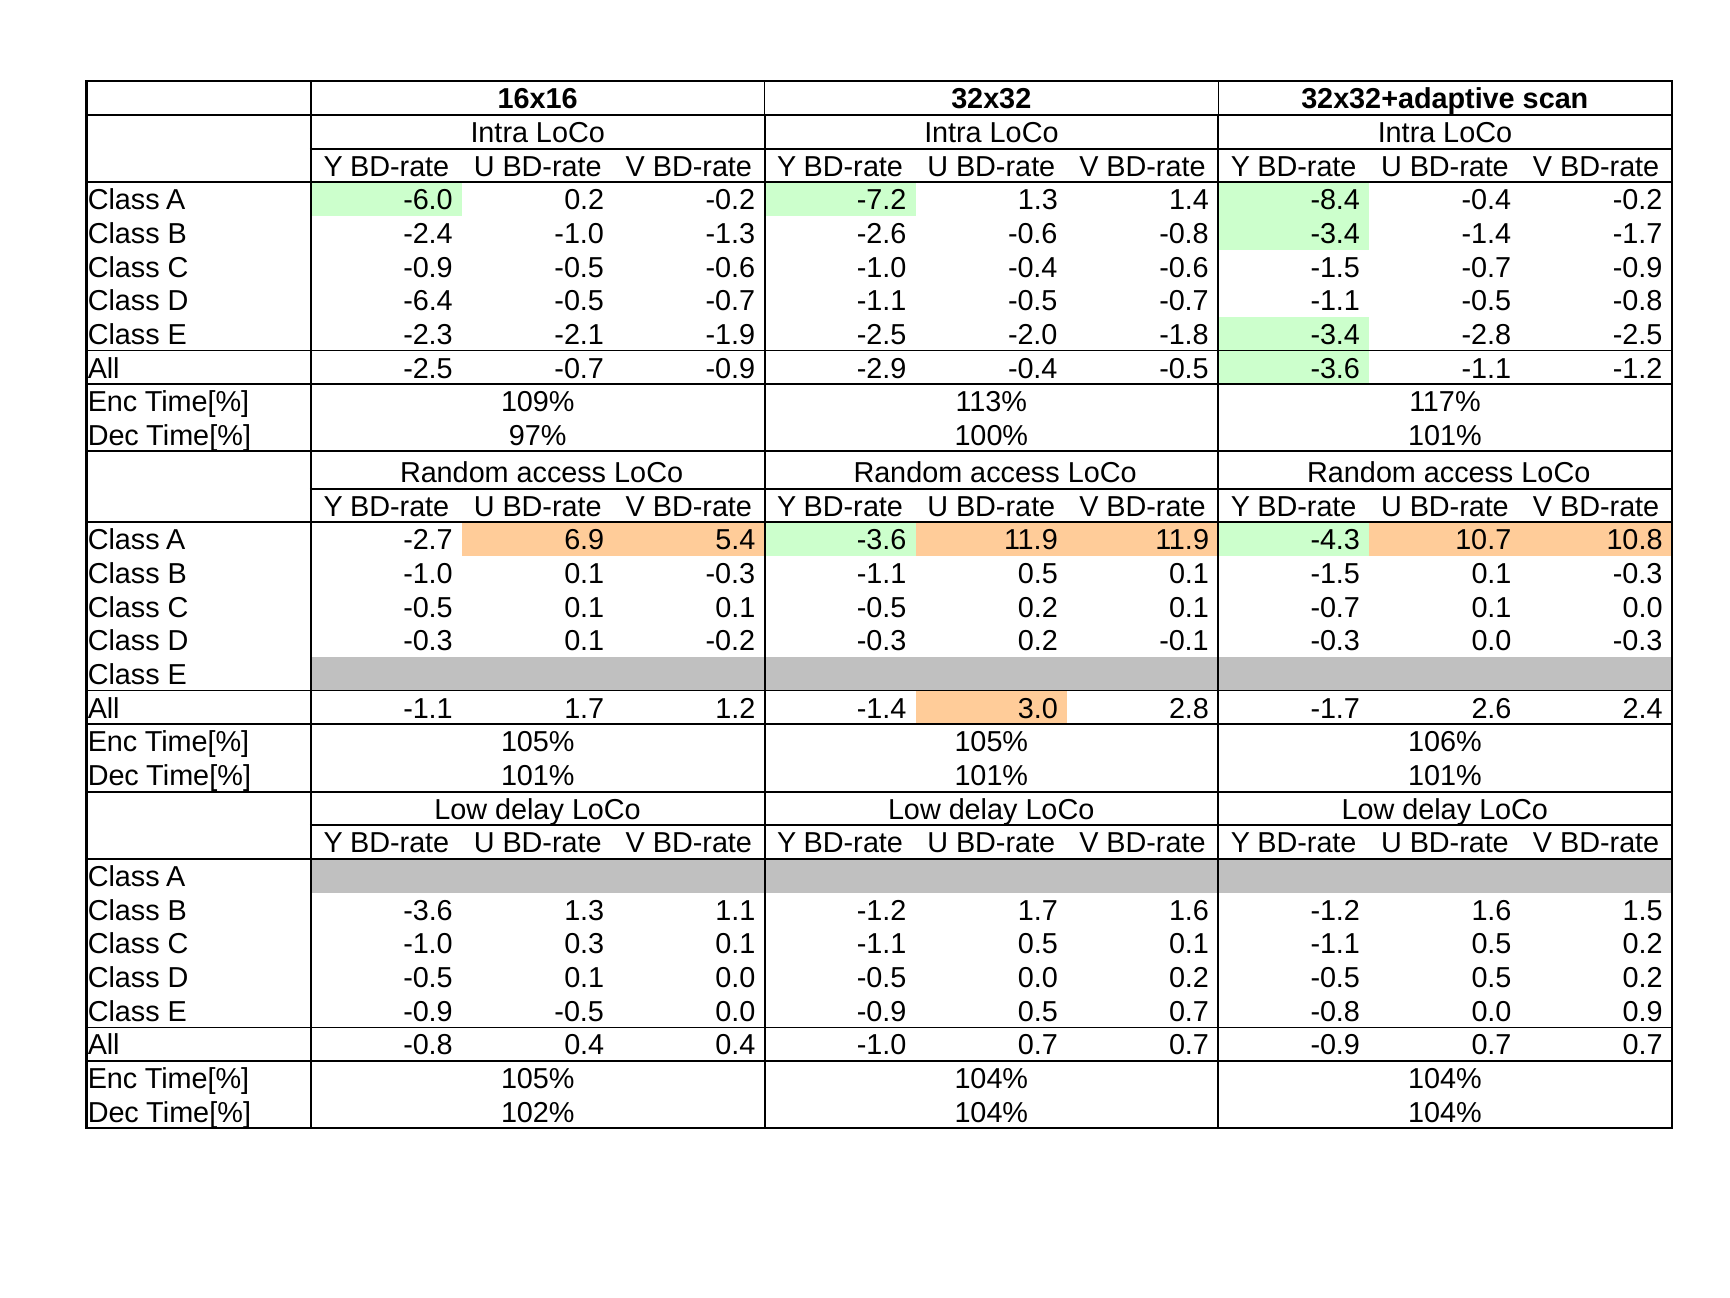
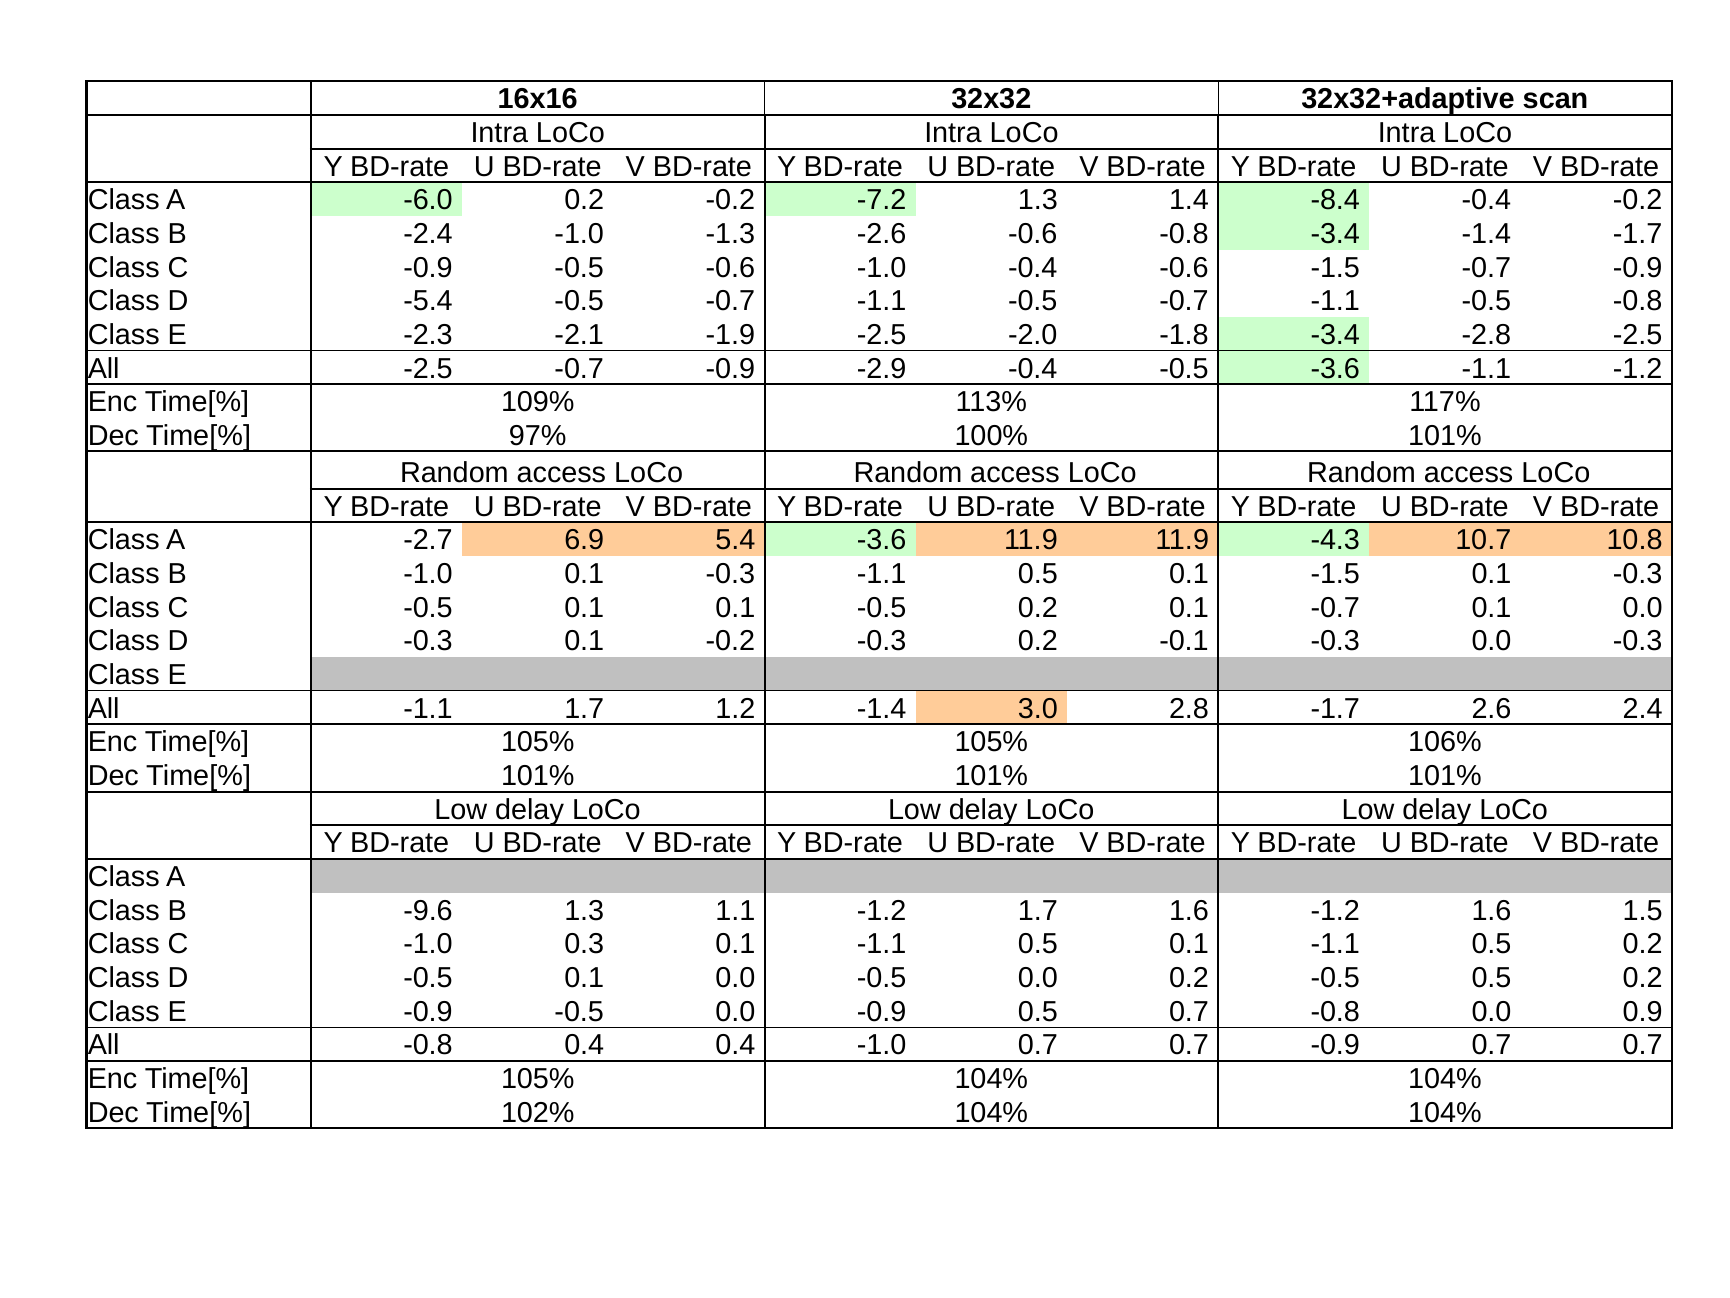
-6.4: -6.4 -> -5.4 (428, 301)
B -3.6: -3.6 -> -9.6 (428, 910)
